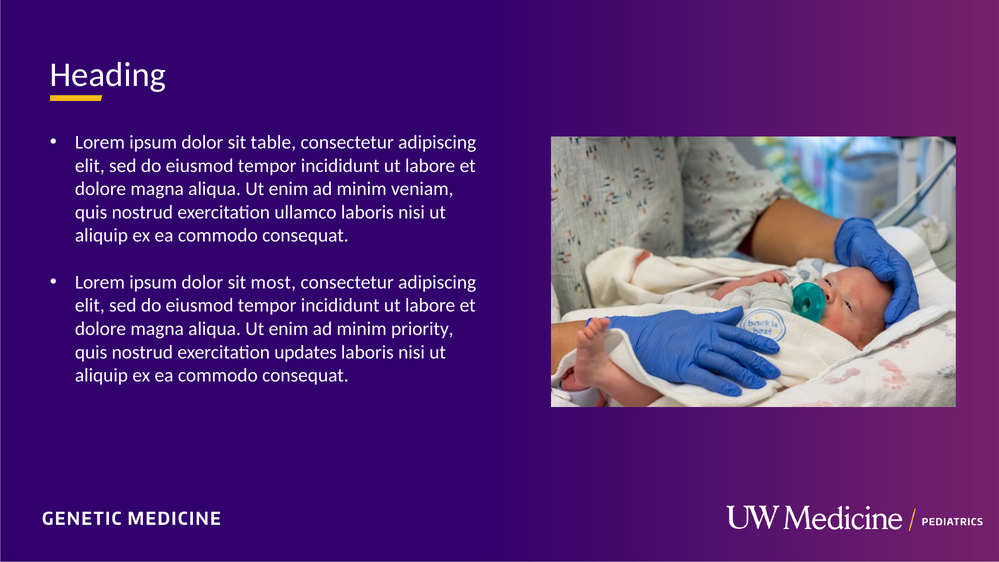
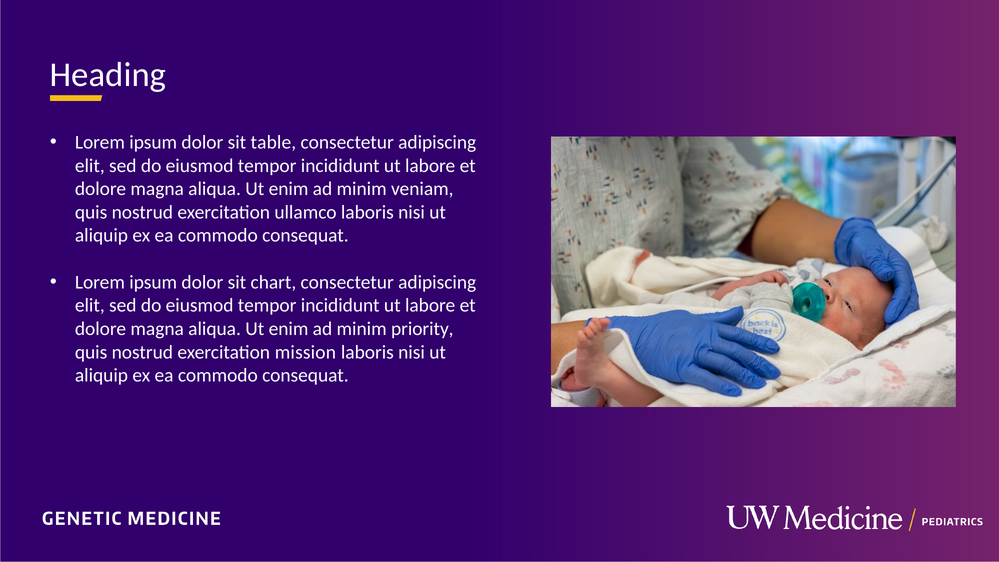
most: most -> chart (273, 282)
updates: updates -> mission (305, 352)
